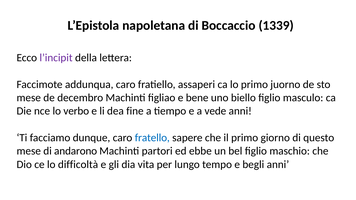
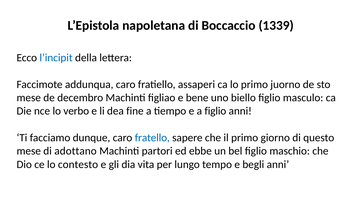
l’incipit colour: purple -> blue (56, 58)
a vede: vede -> figlio (215, 111)
andarono: andarono -> adottano (76, 151)
difficoltà: difficoltà -> contesto (78, 165)
